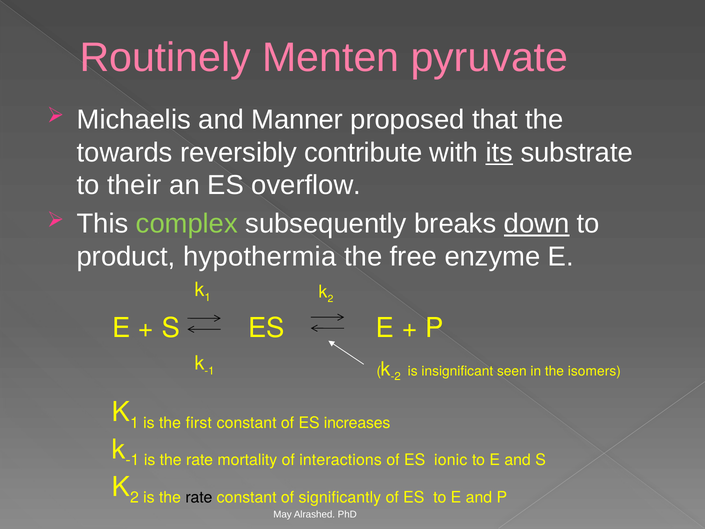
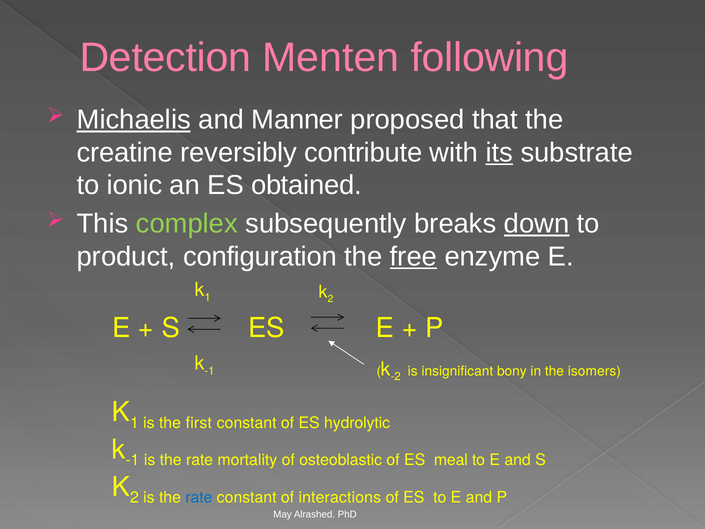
Routinely: Routinely -> Detection (165, 57)
pyruvate: pyruvate -> following (490, 57)
Michaelis underline: none -> present (134, 120)
towards: towards -> creatine (125, 152)
their: their -> ionic (135, 185)
overflow: overflow -> obtained (306, 185)
hypothermia: hypothermia -> configuration (260, 256)
free underline: none -> present (413, 256)
seen: seen -> bony (512, 371)
increases: increases -> hydrolytic (357, 423)
interactions: interactions -> osteoblastic (341, 460)
ionic: ionic -> meal (451, 460)
rate colour: black -> blue (199, 497)
significantly: significantly -> interactions (340, 497)
